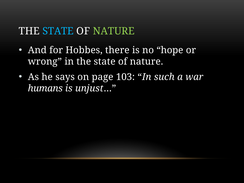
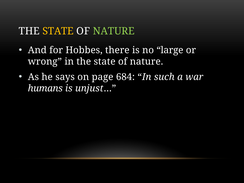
STATE colour: light blue -> yellow (58, 31)
hope: hope -> large (170, 50)
103: 103 -> 684 (125, 77)
